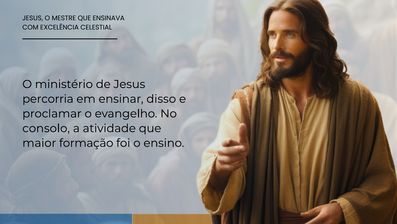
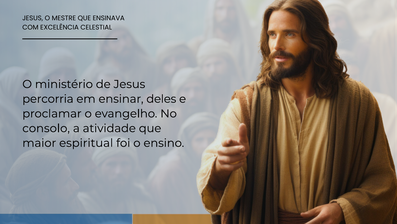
disso: disso -> deles (161, 99)
formação: formação -> espiritual (86, 143)
